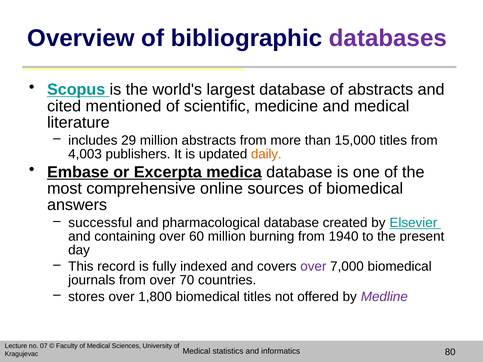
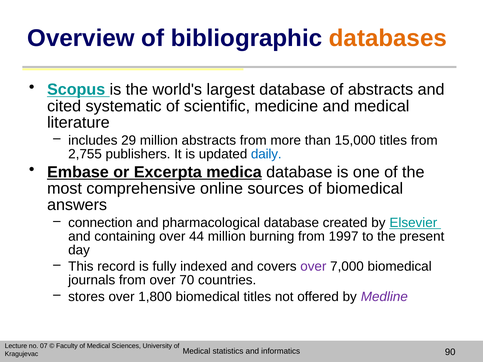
databases colour: purple -> orange (388, 38)
mentioned: mentioned -> systematic (124, 106)
4,003: 4,003 -> 2,755 (85, 154)
daily colour: orange -> blue (266, 154)
successful: successful -> connection (100, 223)
60: 60 -> 44 (197, 237)
1940: 1940 -> 1997 (344, 237)
80: 80 -> 90 (450, 352)
